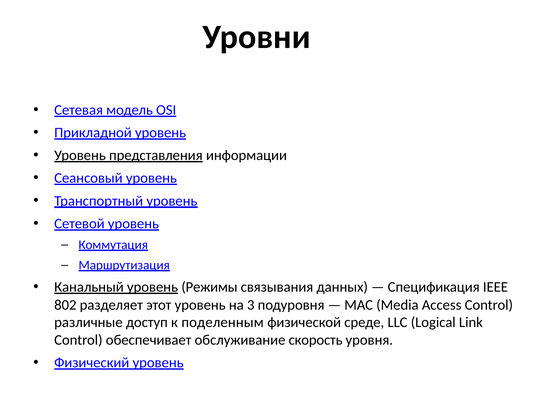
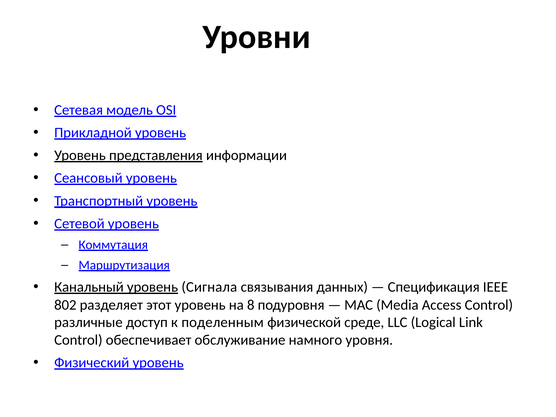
Режимы: Режимы -> Сигнала (209, 287)
3: 3 -> 8 (251, 305)
скорость: скорость -> намного (315, 340)
